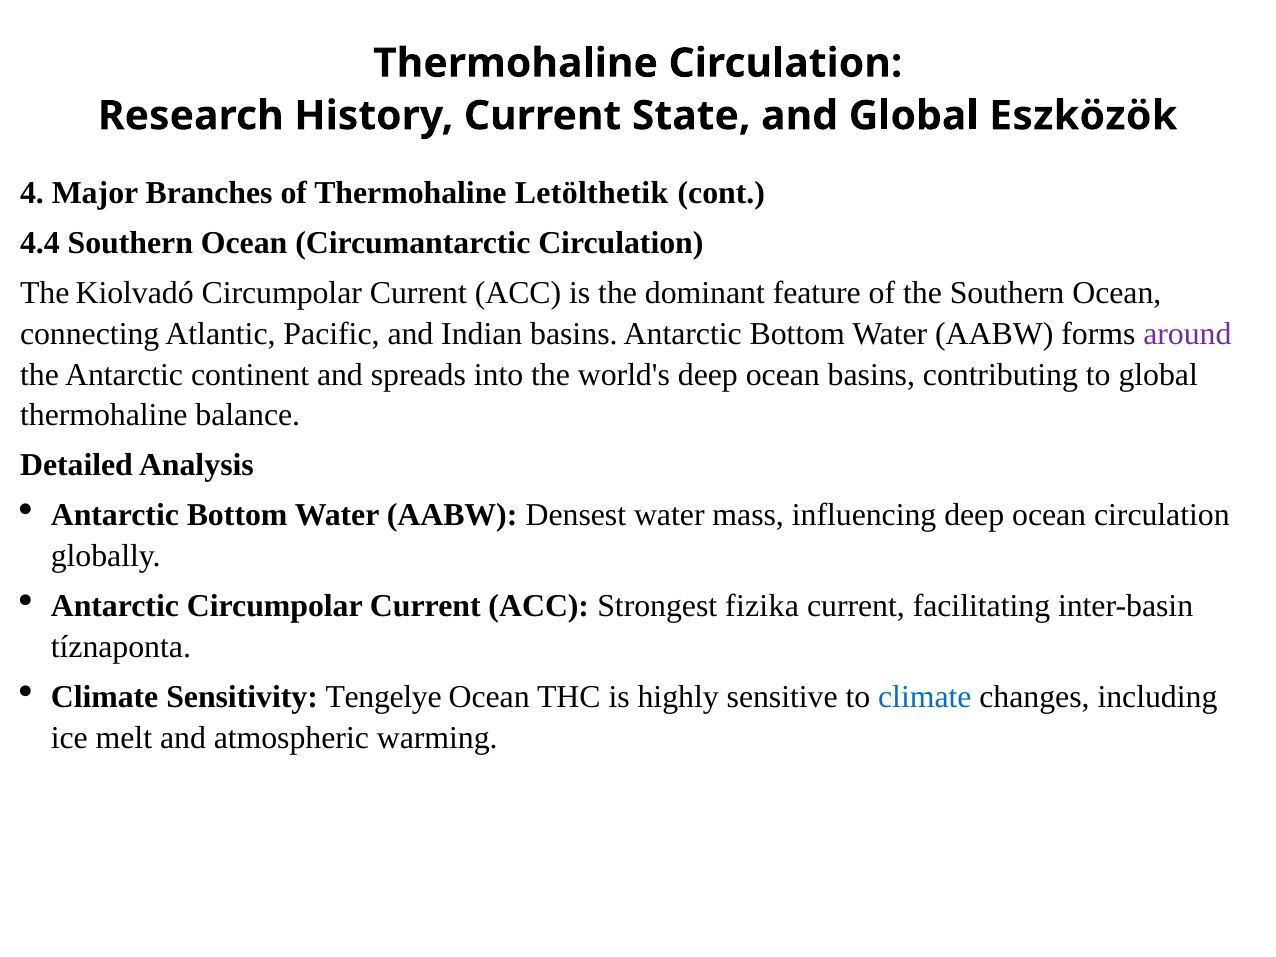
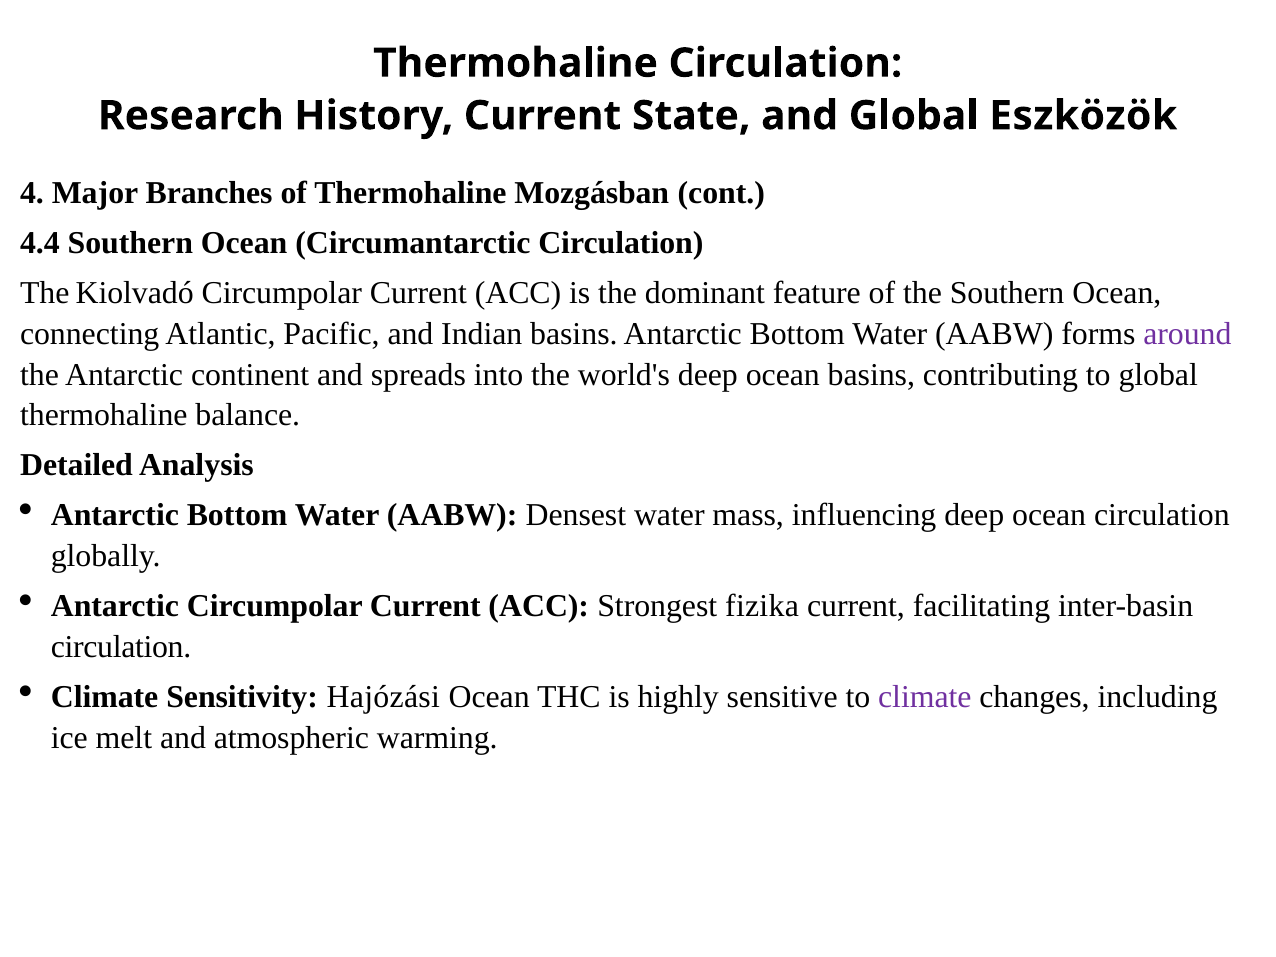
Letölthetik: Letölthetik -> Mozgásban (592, 193)
tíznaponta: tíznaponta -> circulation (121, 647)
Tengelye: Tengelye -> Hajózási (383, 697)
climate colour: blue -> purple (925, 697)
